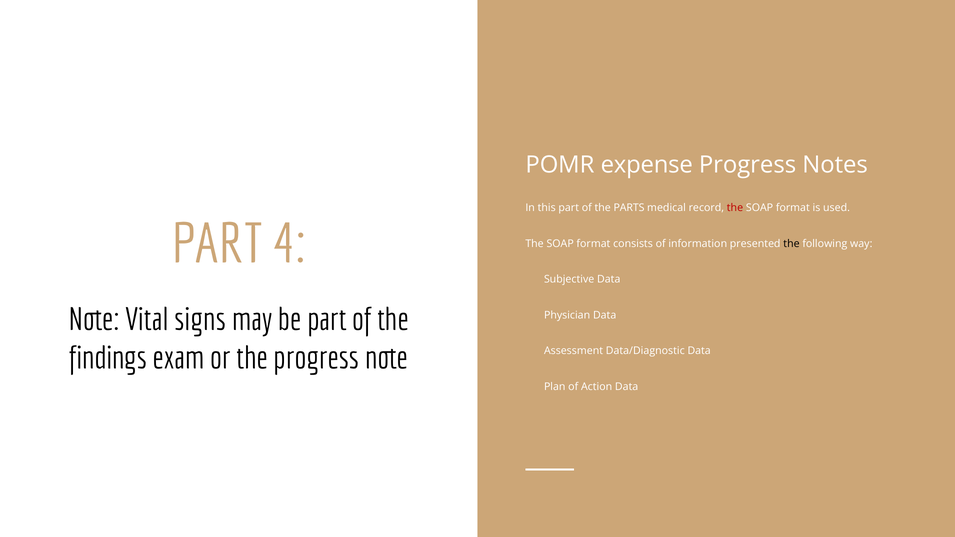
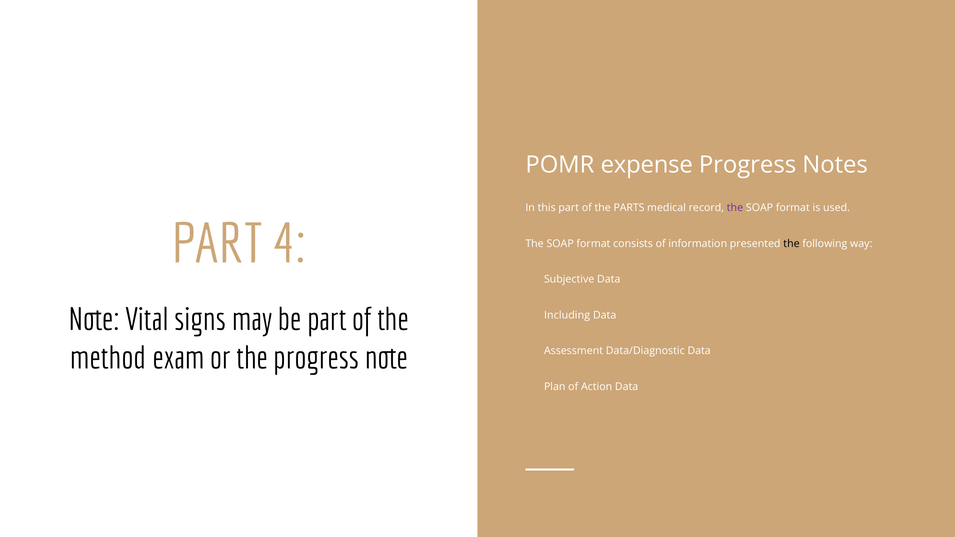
the colour: red -> purple (735, 208)
Physician: Physician -> Including (567, 315)
findings: findings -> method (108, 358)
